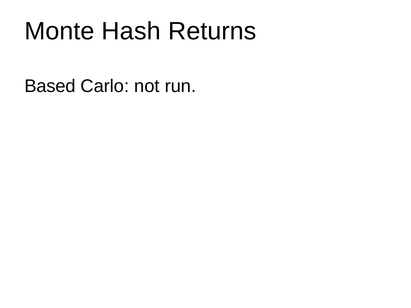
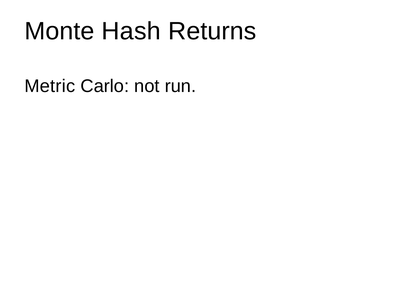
Based: Based -> Metric (50, 86)
